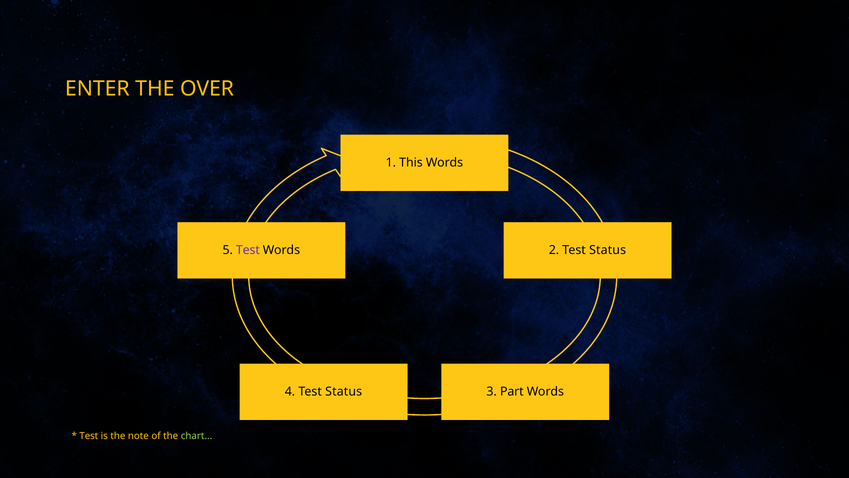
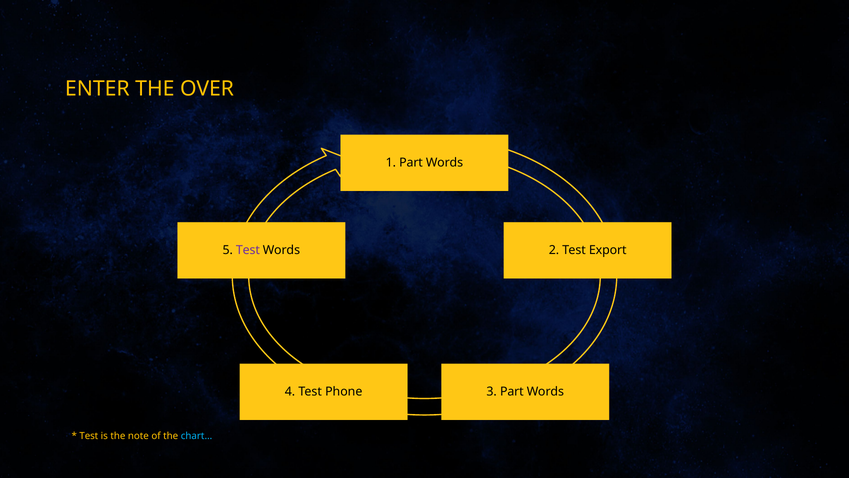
1 This: This -> Part (411, 163)
2 Test Status: Status -> Export (608, 250)
4 Test Status: Status -> Phone (344, 391)
chart… colour: light green -> light blue (196, 436)
